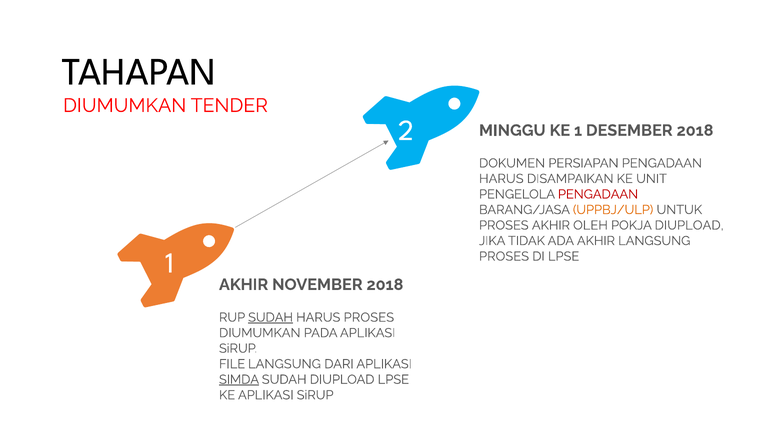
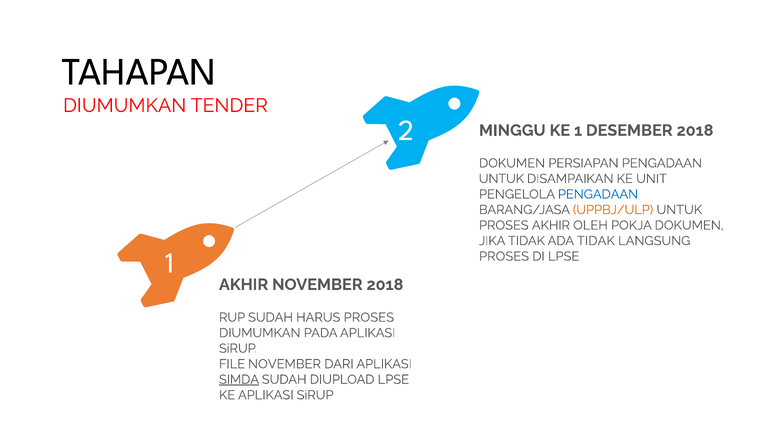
HARUS: HARUS -> UNTUK (501, 179)
PENGADAAN colour: red -> blue (598, 194)
POKJA DIUPLOAD: DIUPLOAD -> DOKUMEN (689, 225)
ADA AKHIR: AKHIR -> TIDAK (596, 241)
SUDAH underline: present -> none (271, 317)
FILE LANGSUNG: LANGSUNG -> NOVEMBER (284, 364)
